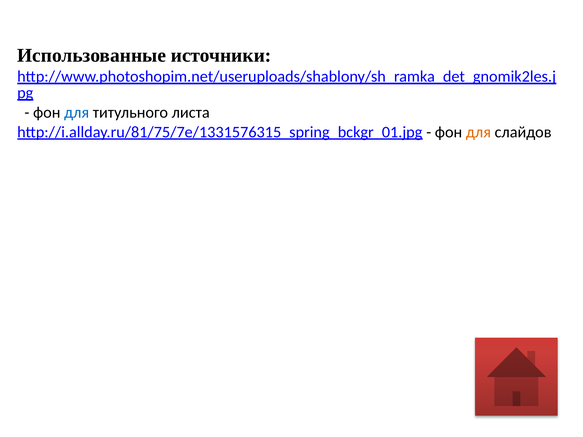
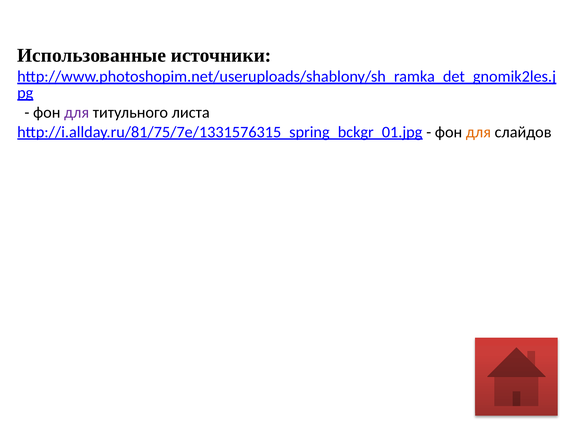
для colour: blue -> purple (77, 113)
